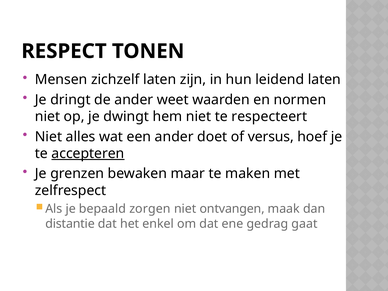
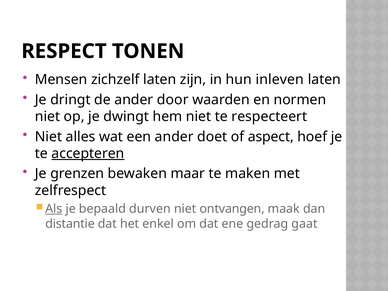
leidend: leidend -> inleven (280, 80)
weet: weet -> door (173, 100)
versus: versus -> aspect (271, 137)
Als underline: none -> present (54, 209)
zorgen: zorgen -> durven (150, 209)
